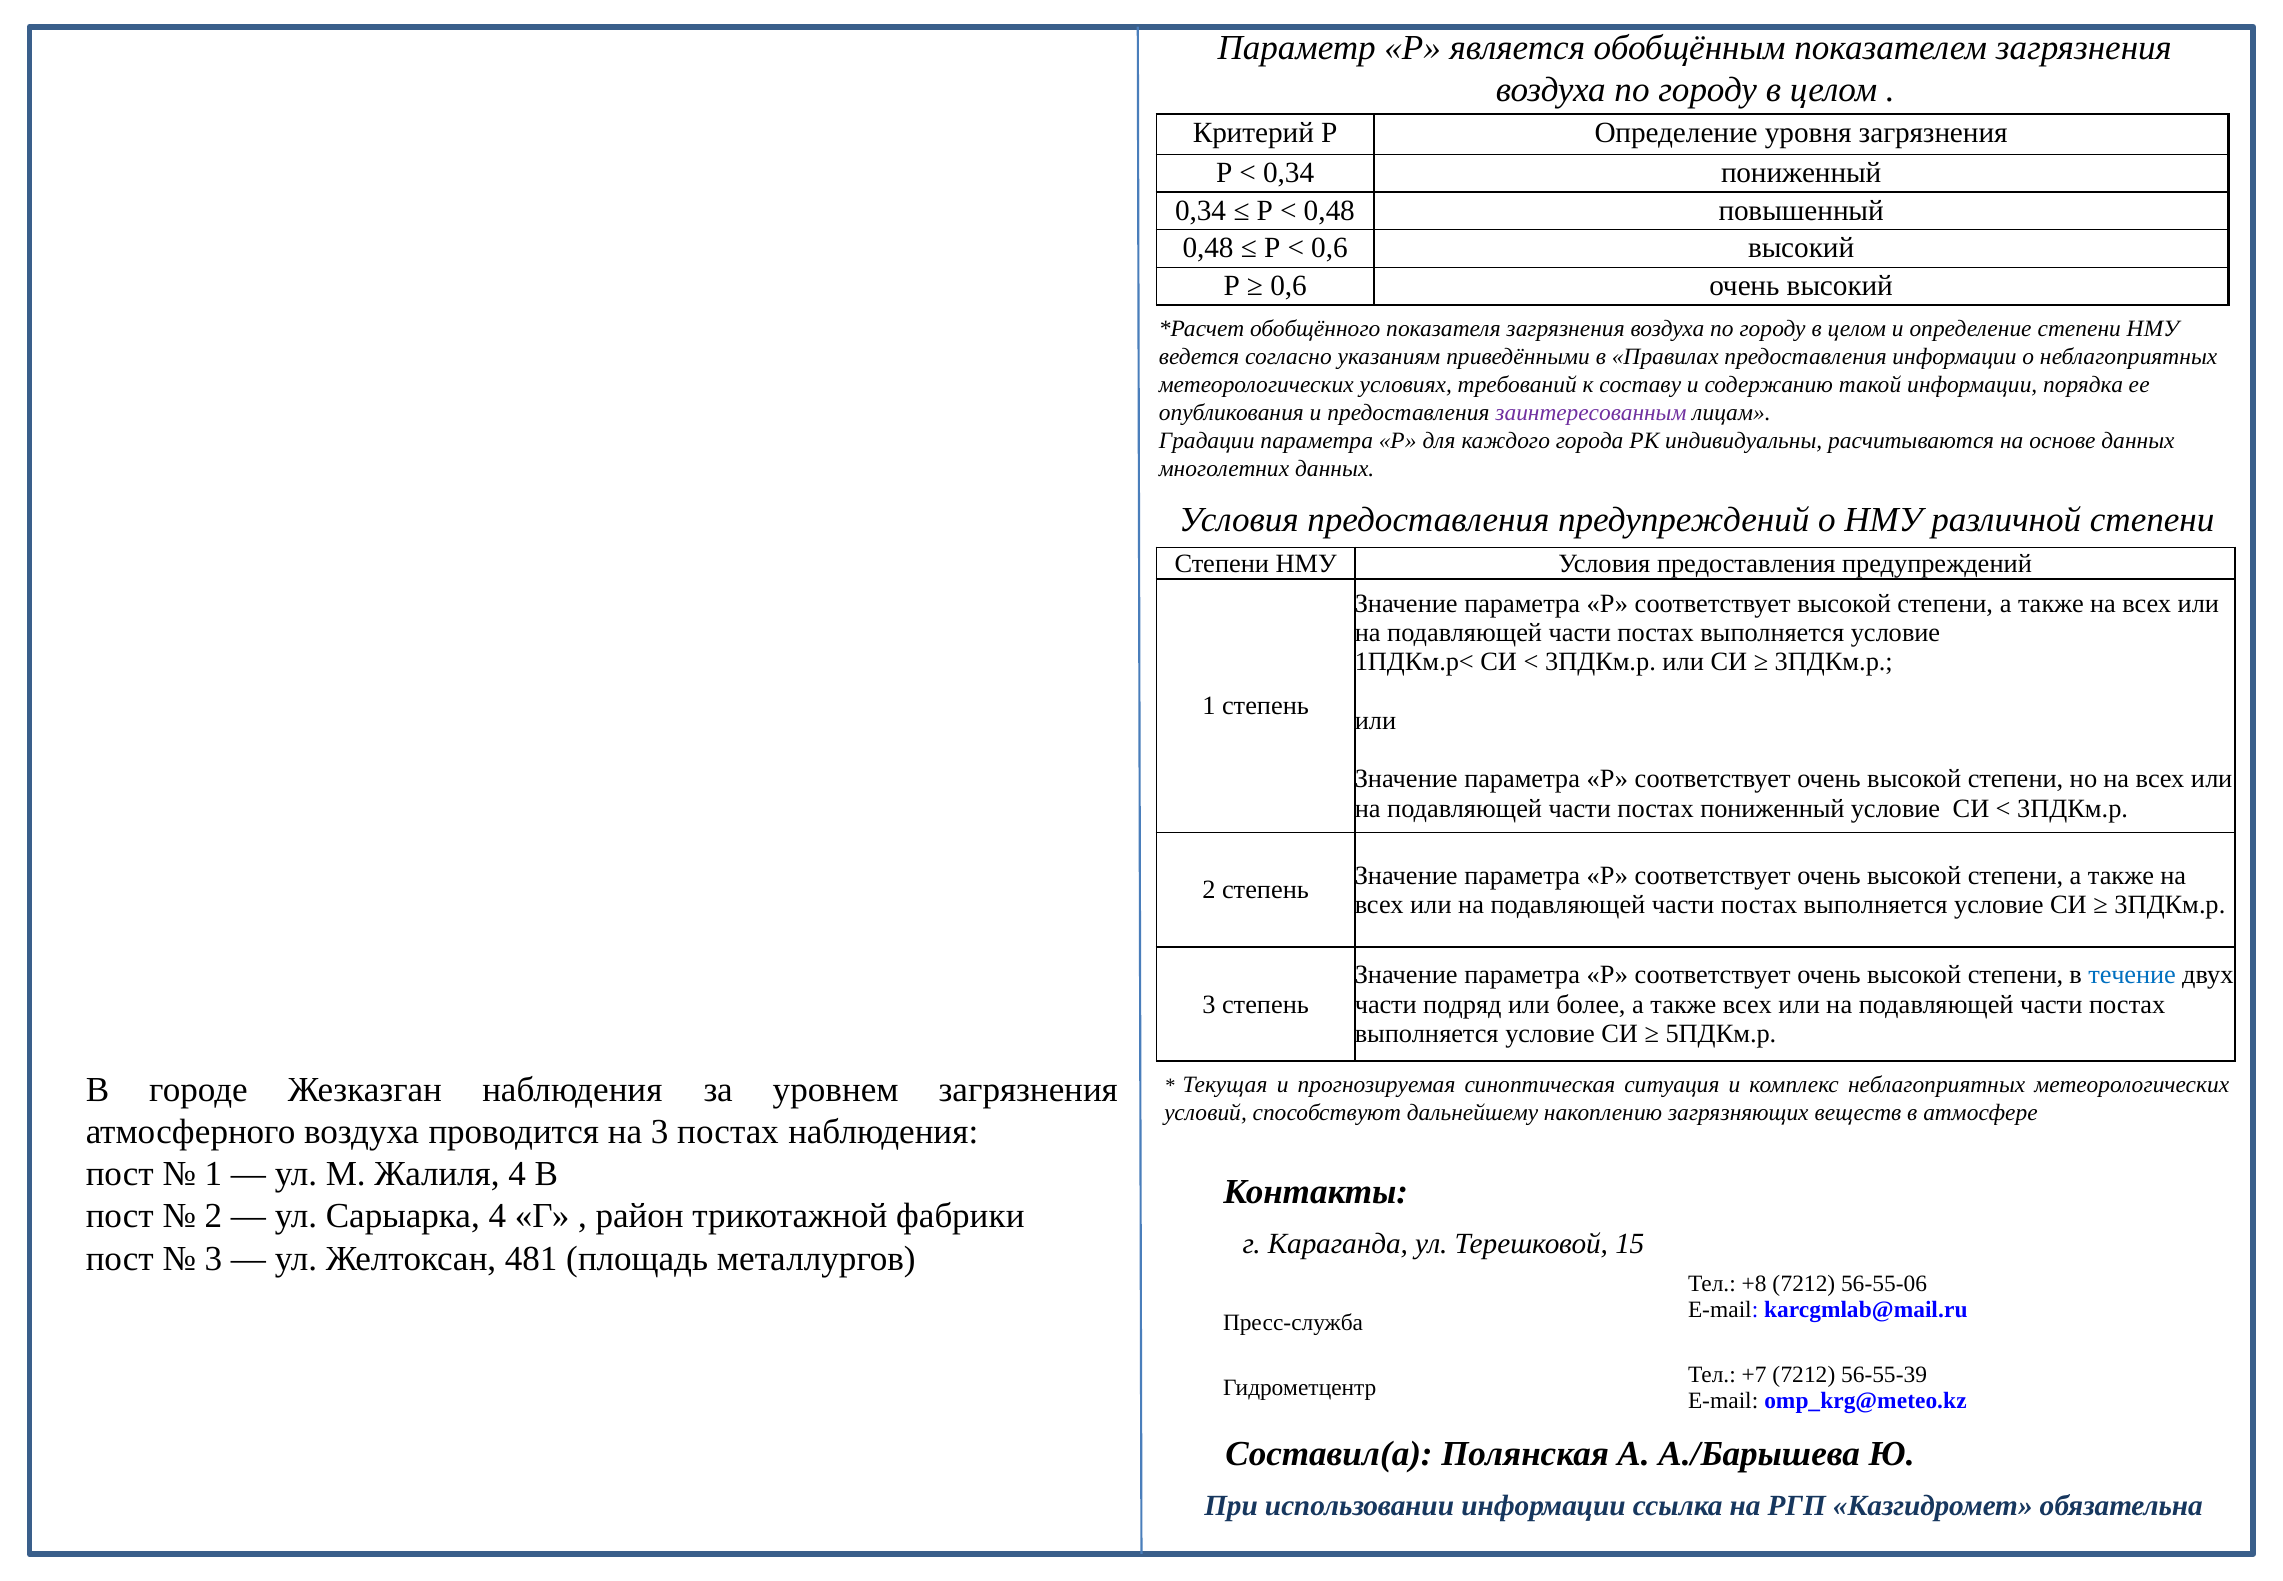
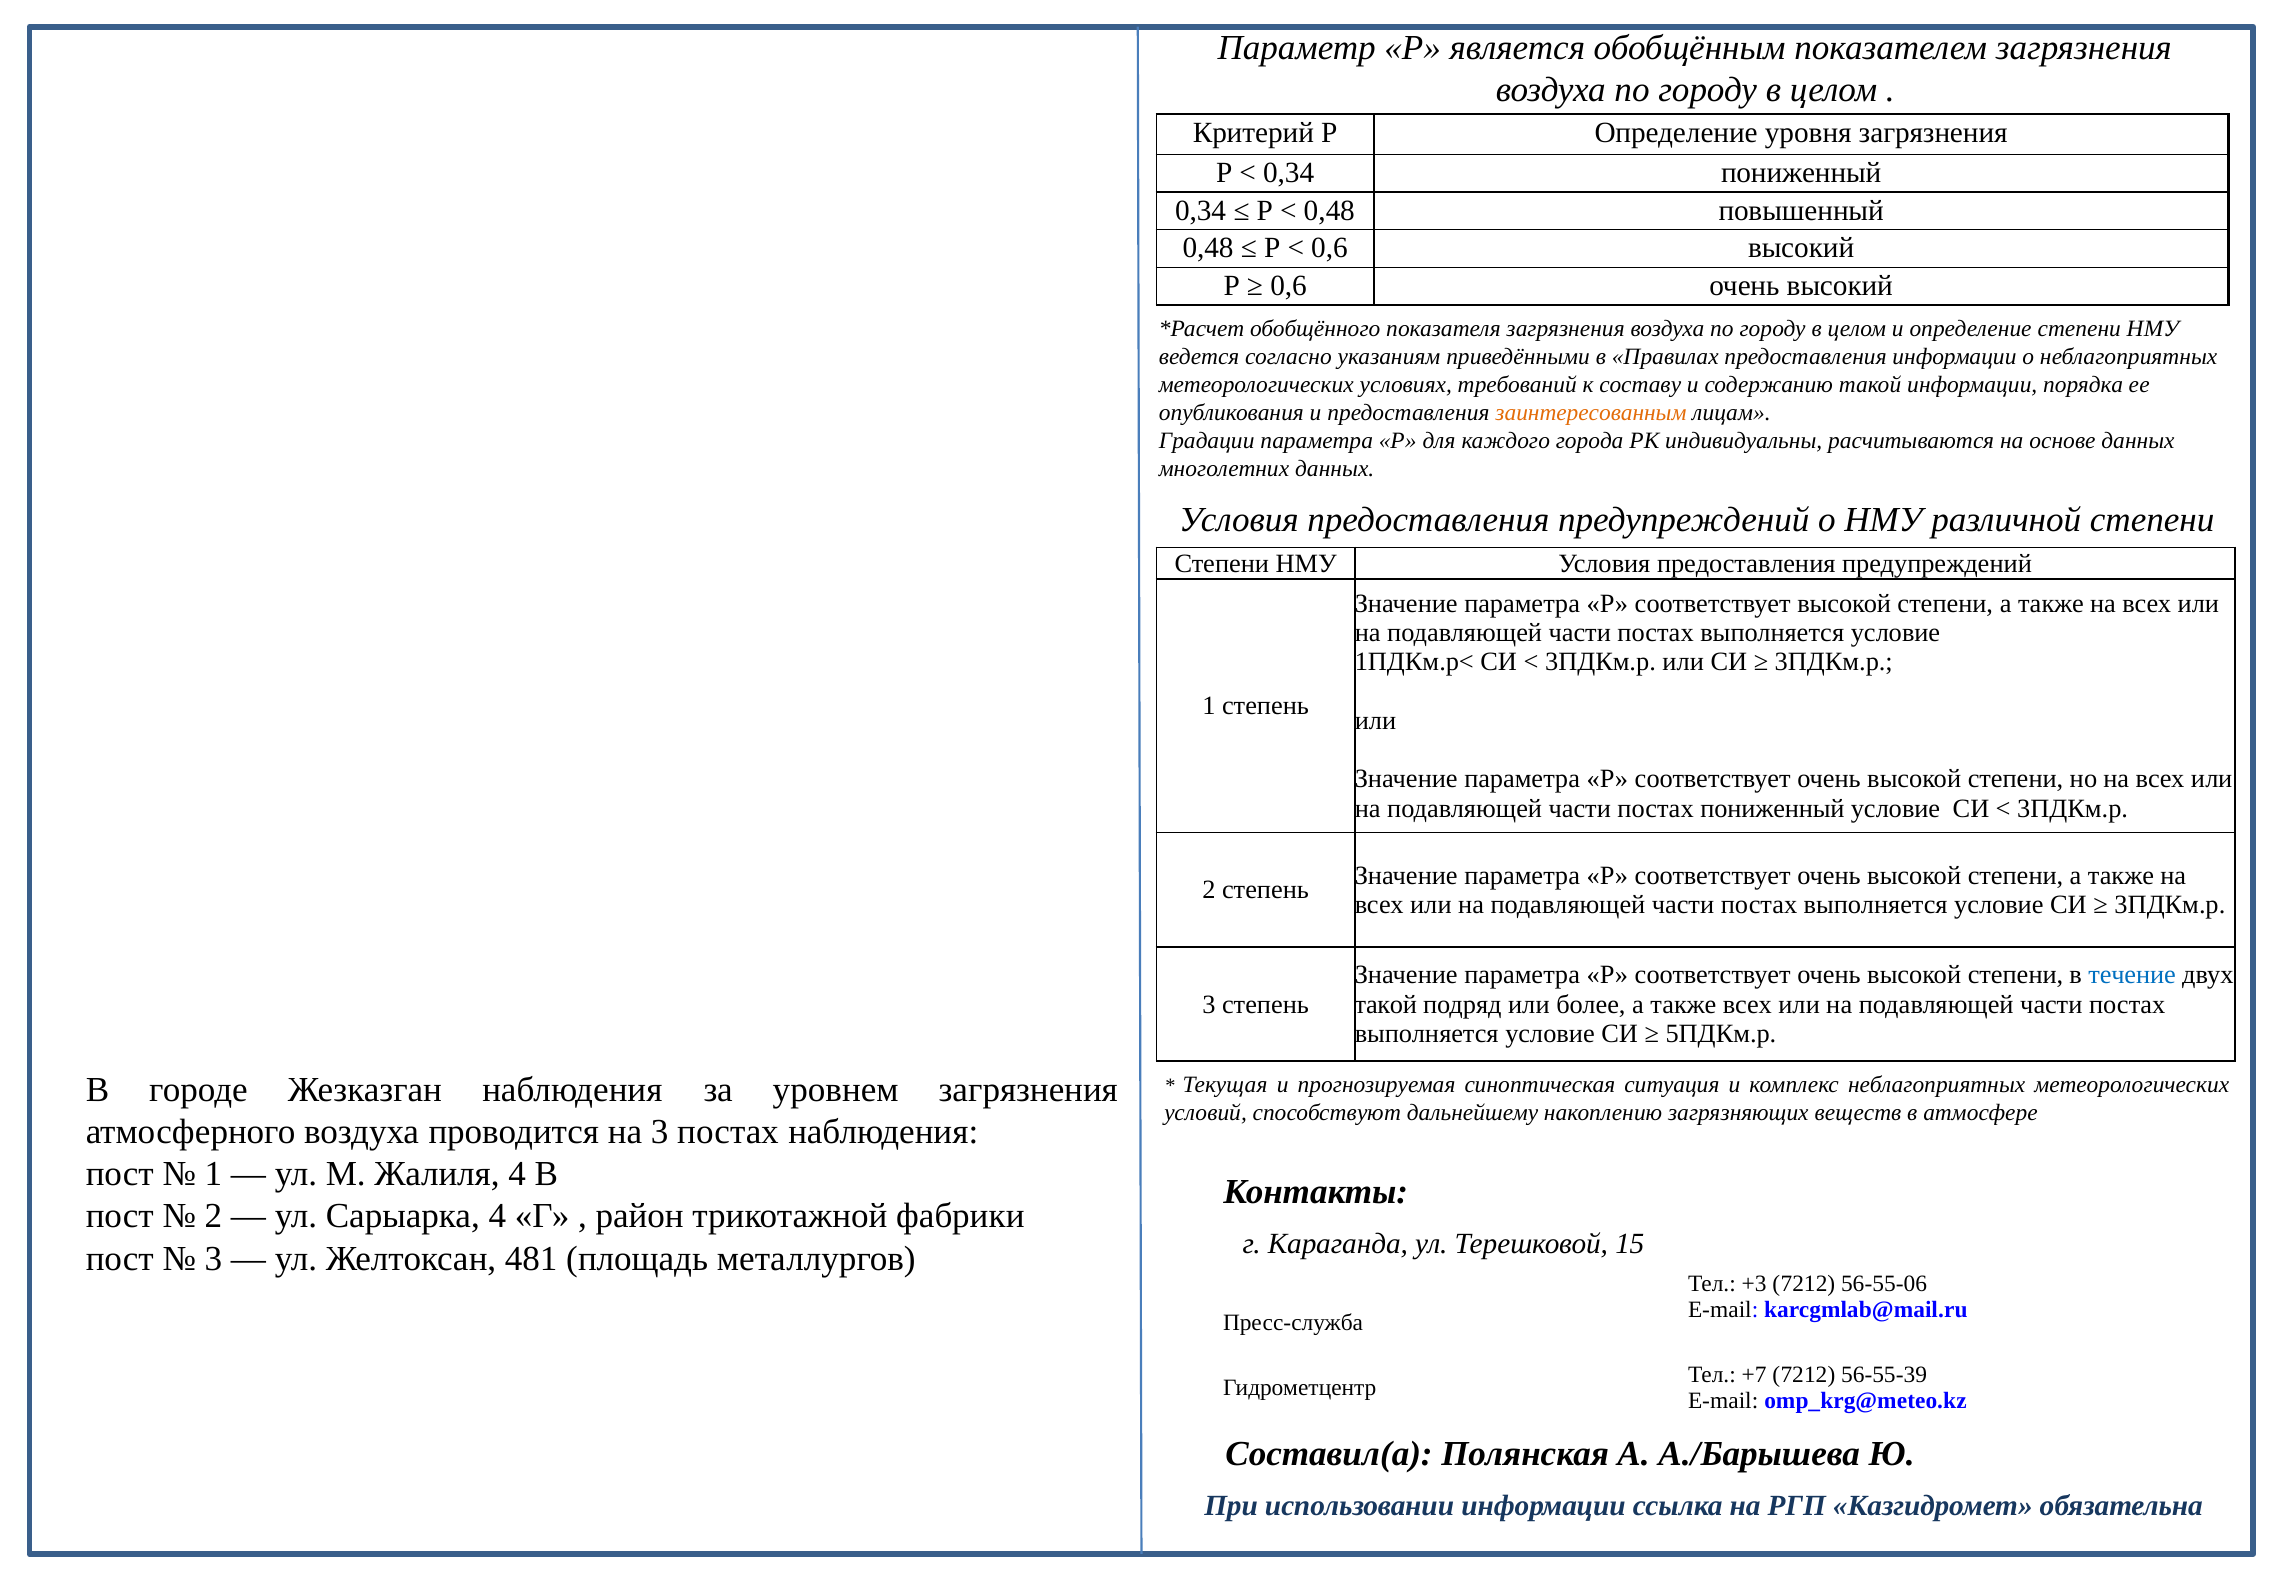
заинтересованным colour: purple -> orange (1591, 413)
части: части -> такой (1386, 1004)
+8: +8 -> +3 (1754, 1283)
